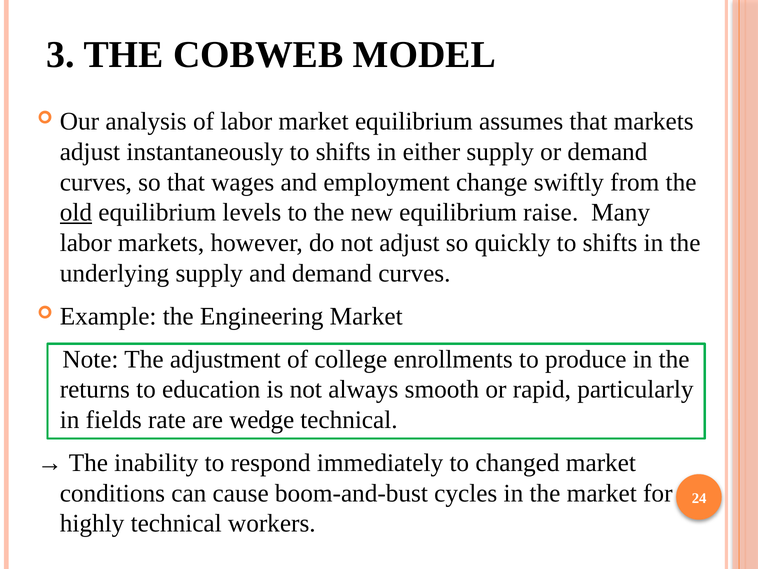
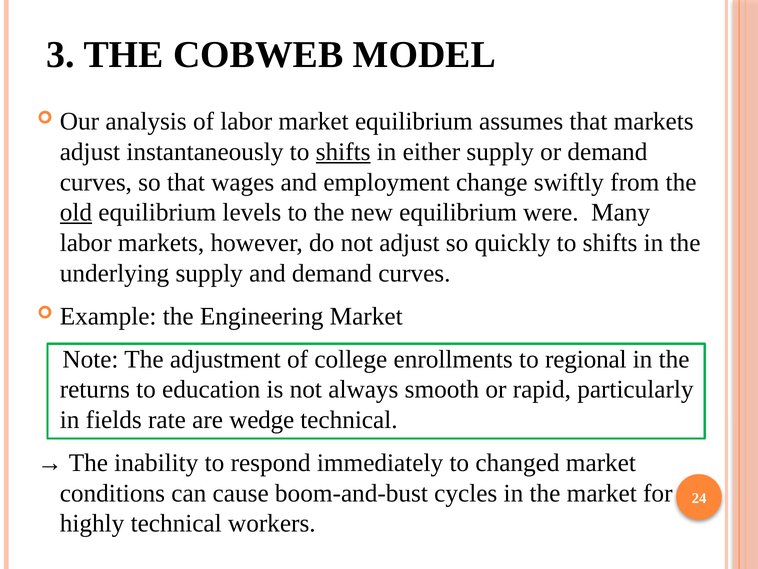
shifts underline: none -> present (343, 152)
raise: raise -> were (551, 212)
produce: produce -> regional (586, 359)
